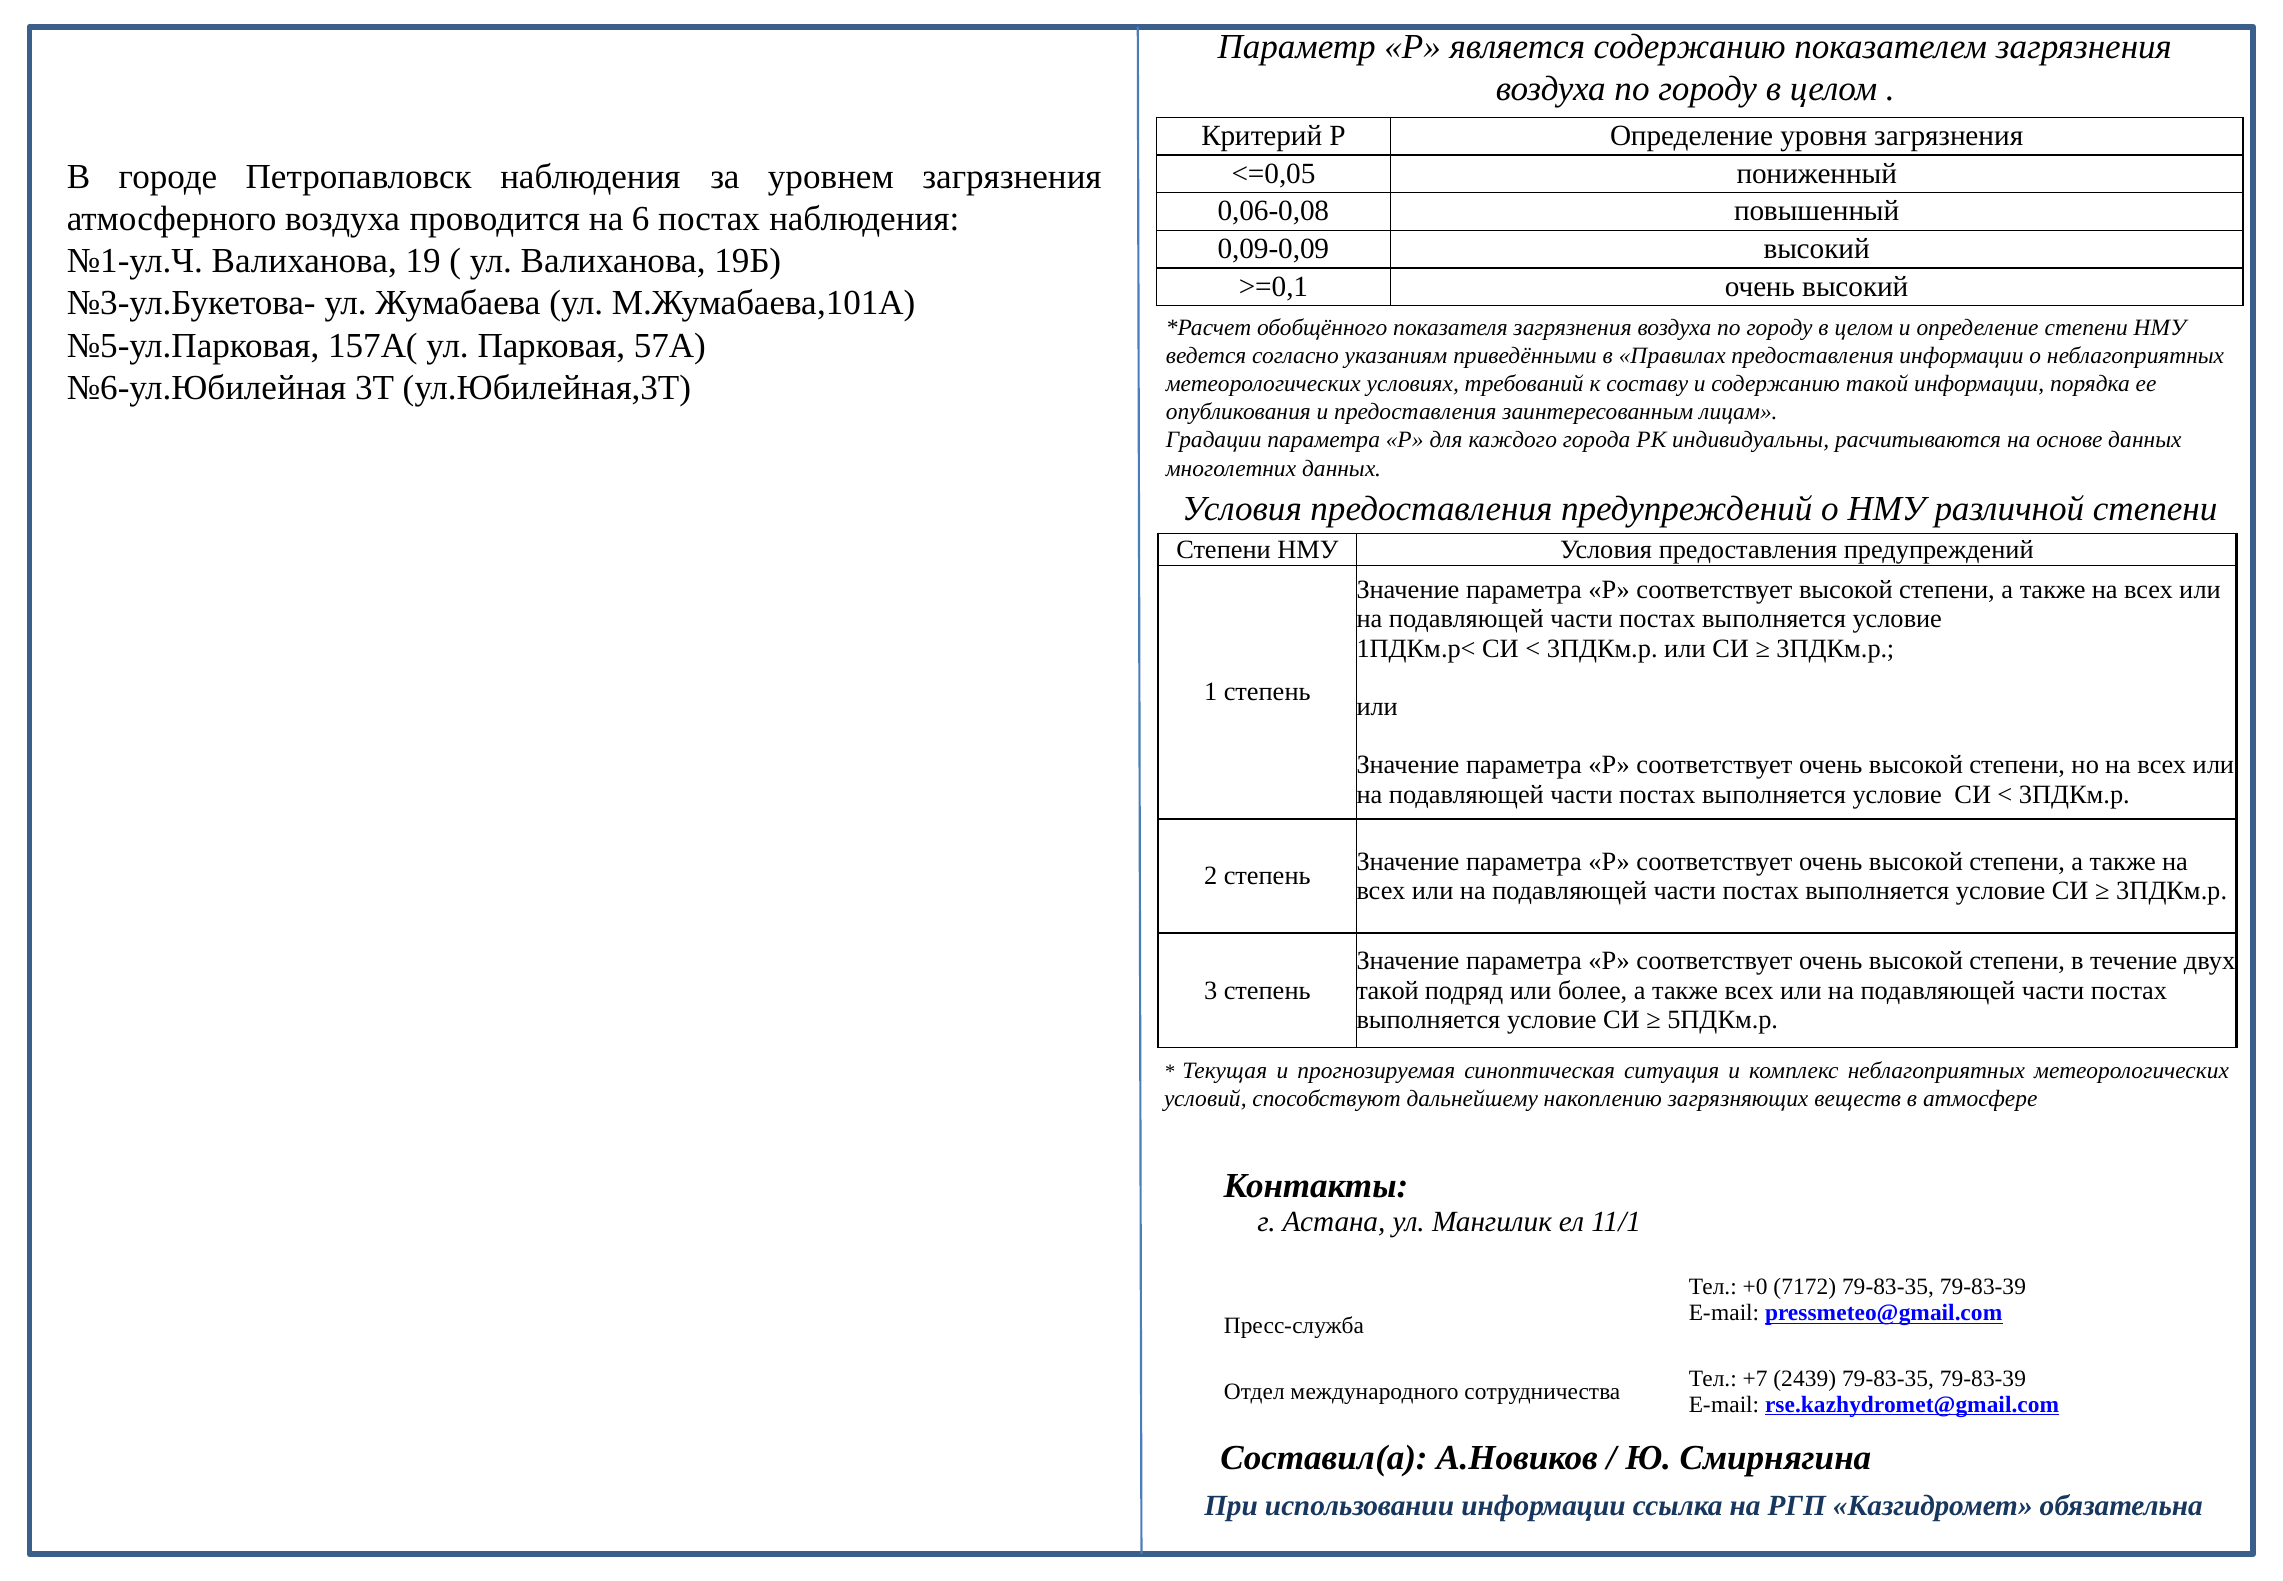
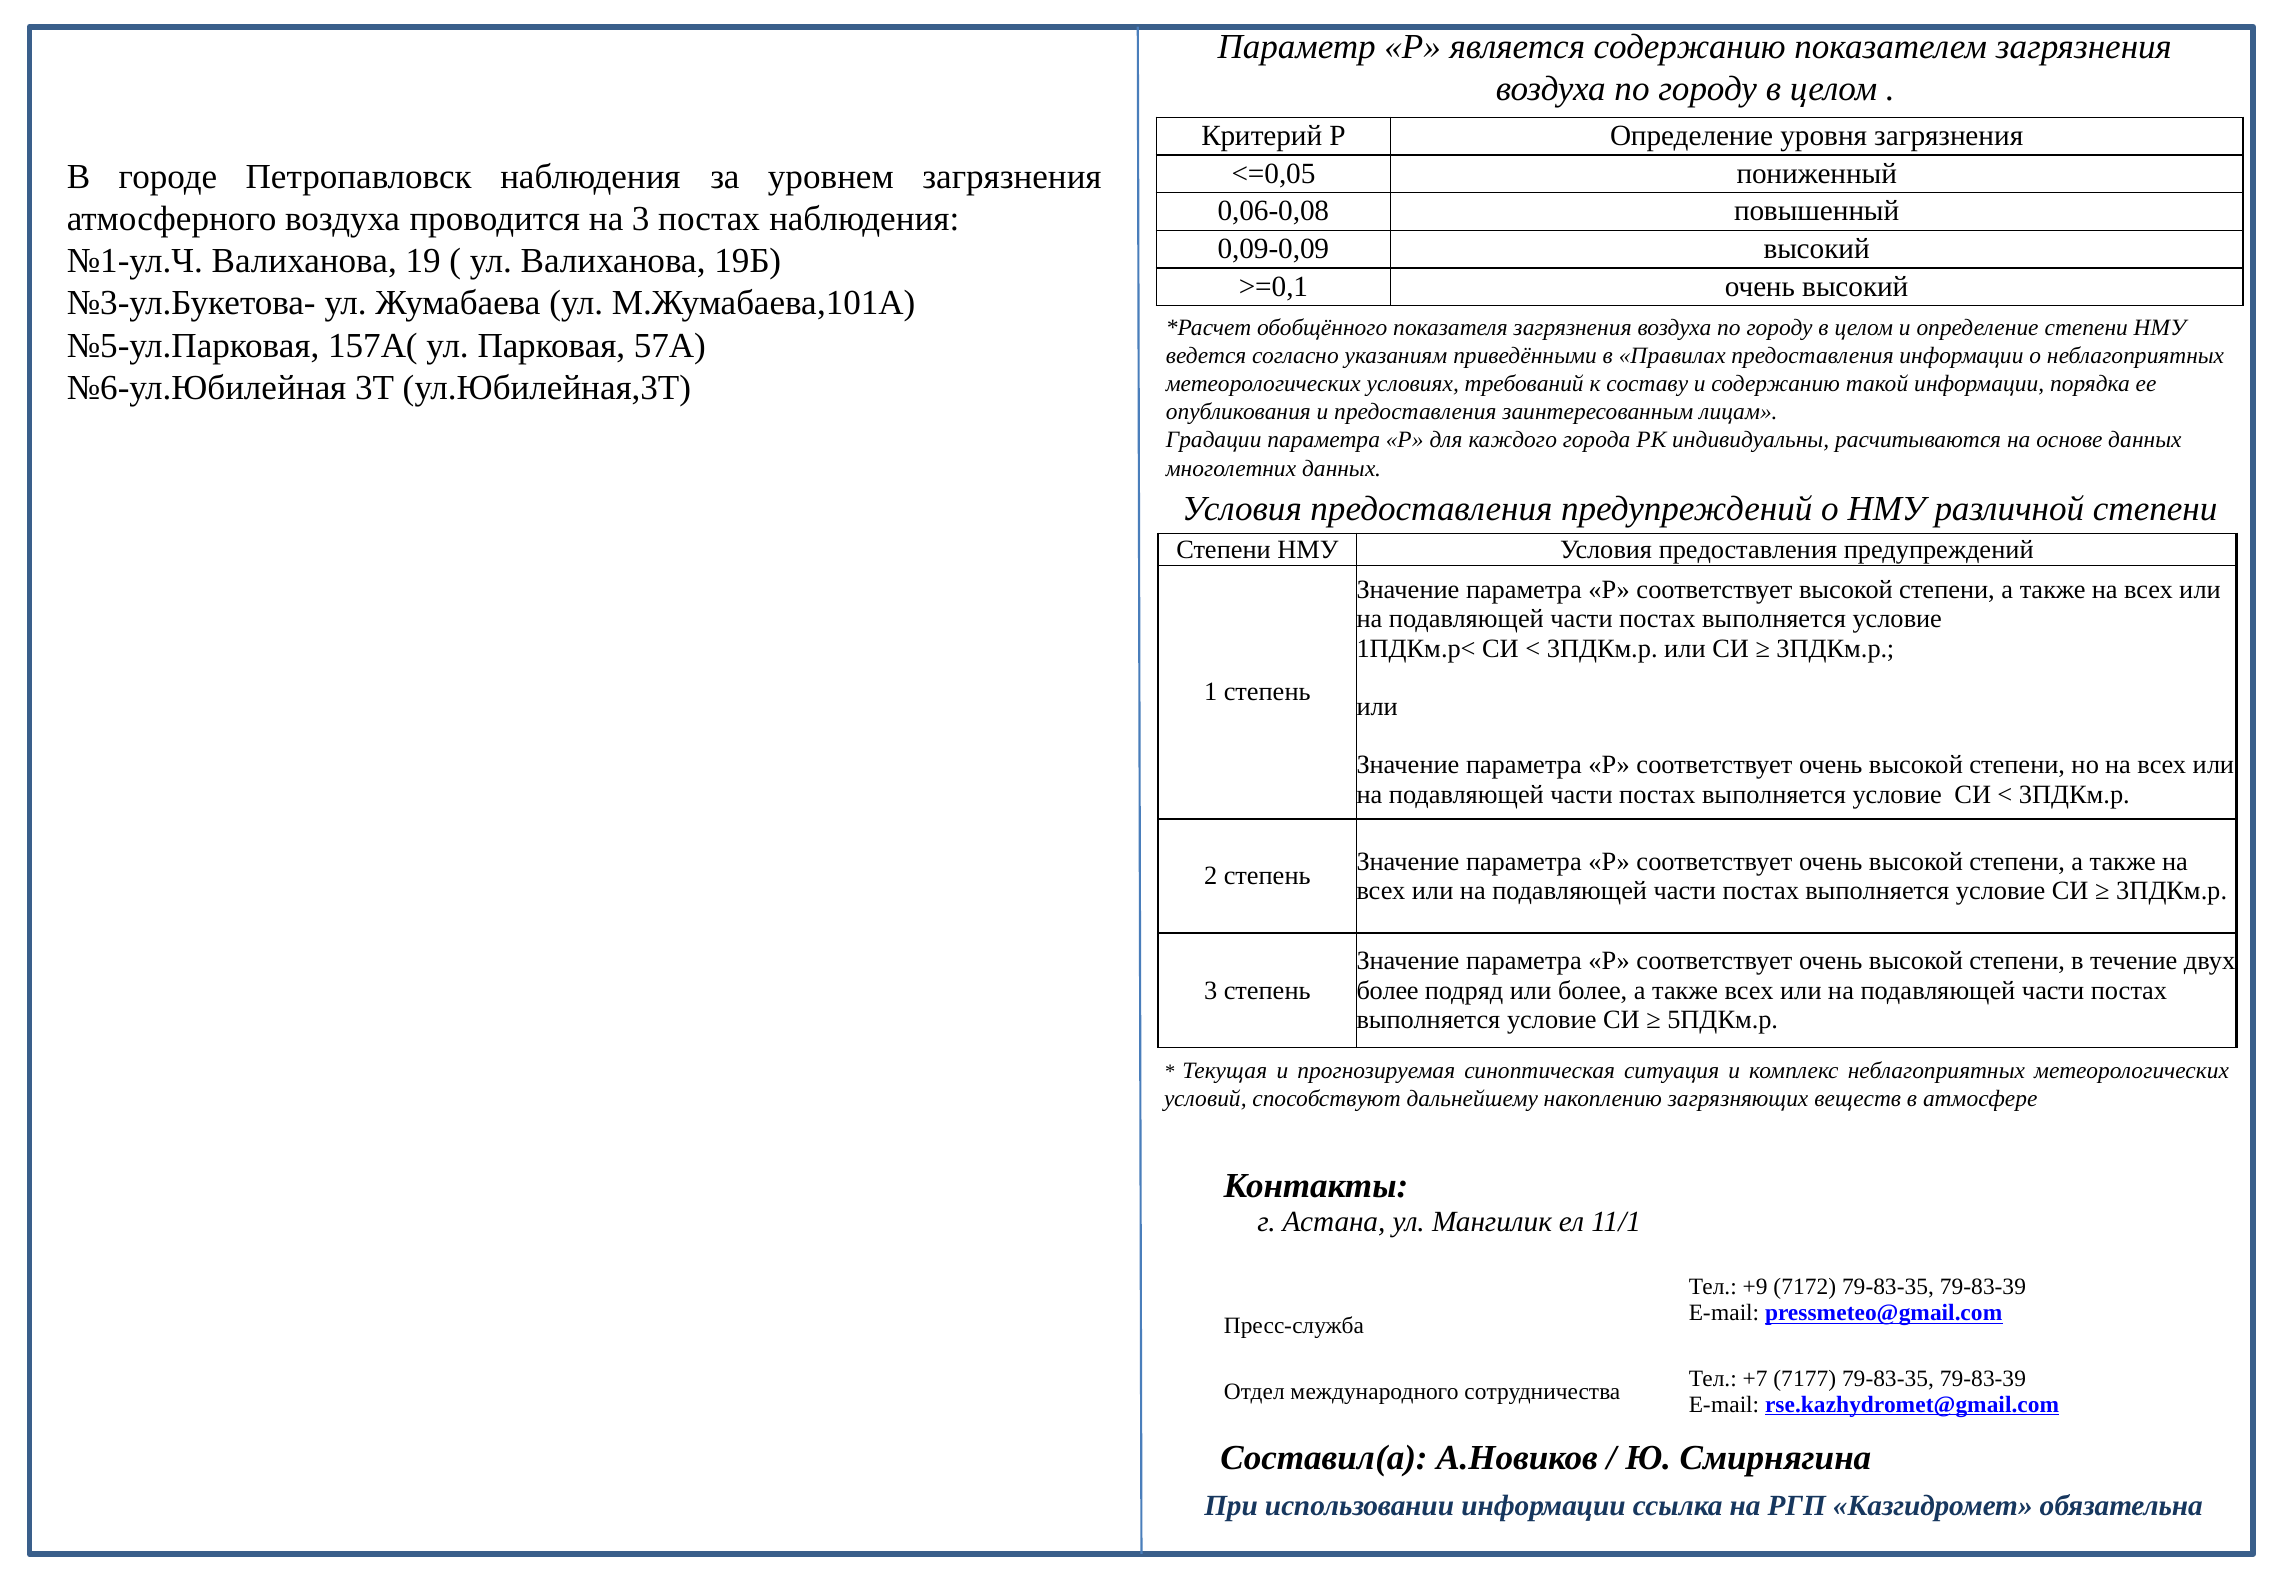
на 6: 6 -> 3 (641, 219)
такой: такой -> более (1388, 990)
+0: +0 -> +9 (1755, 1287)
2439: 2439 -> 7177 (1805, 1378)
